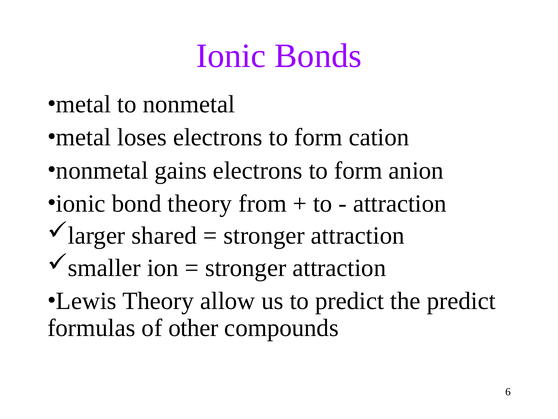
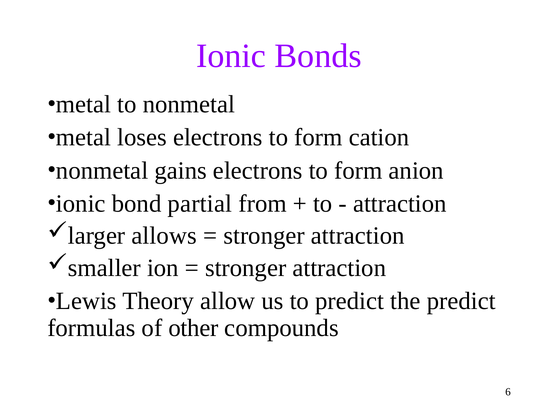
bond theory: theory -> partial (200, 203)
shared: shared -> allows (164, 235)
